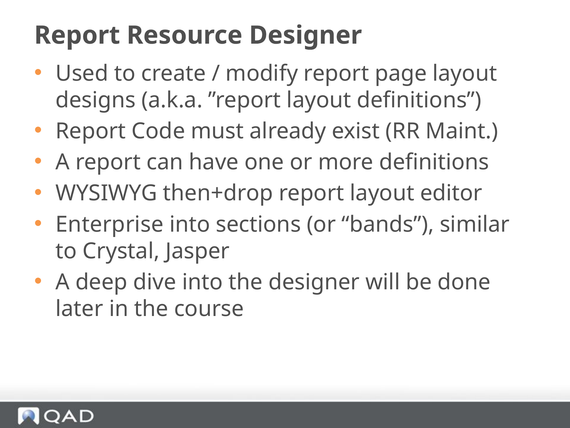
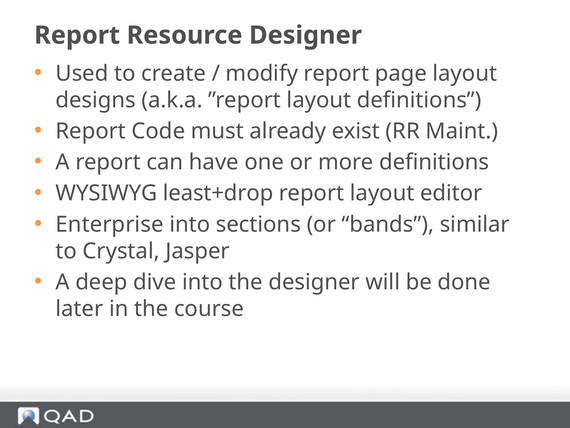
then+drop: then+drop -> least+drop (218, 193)
